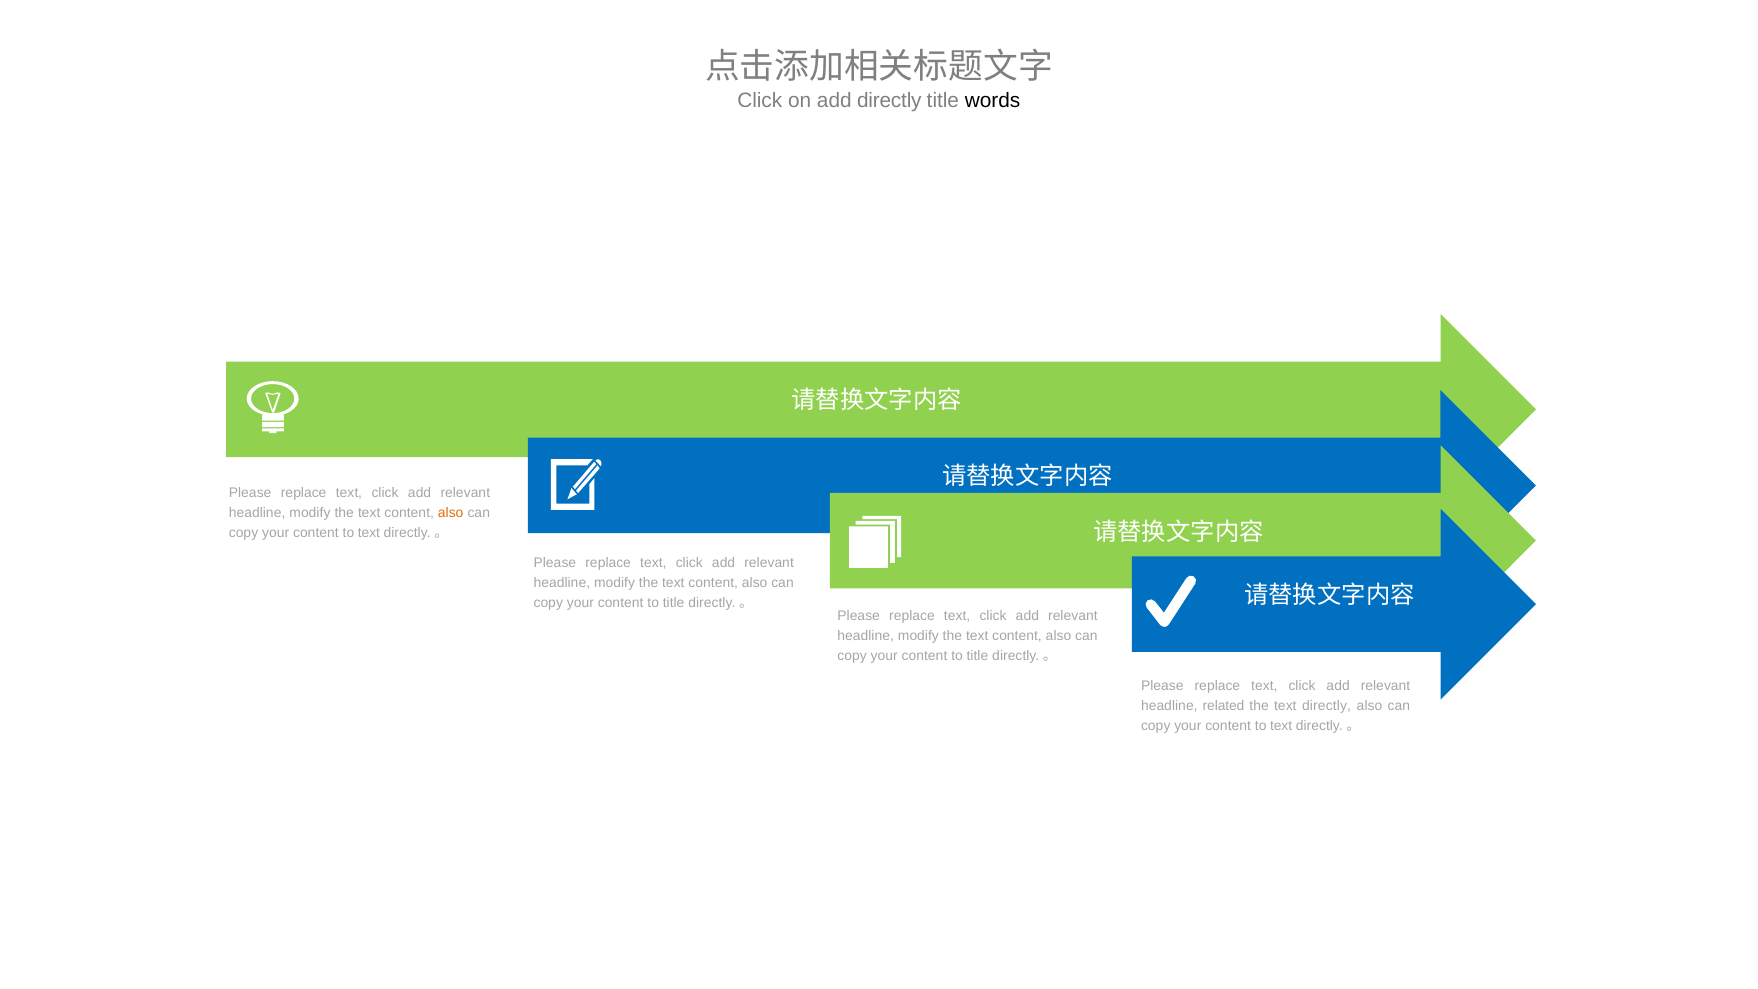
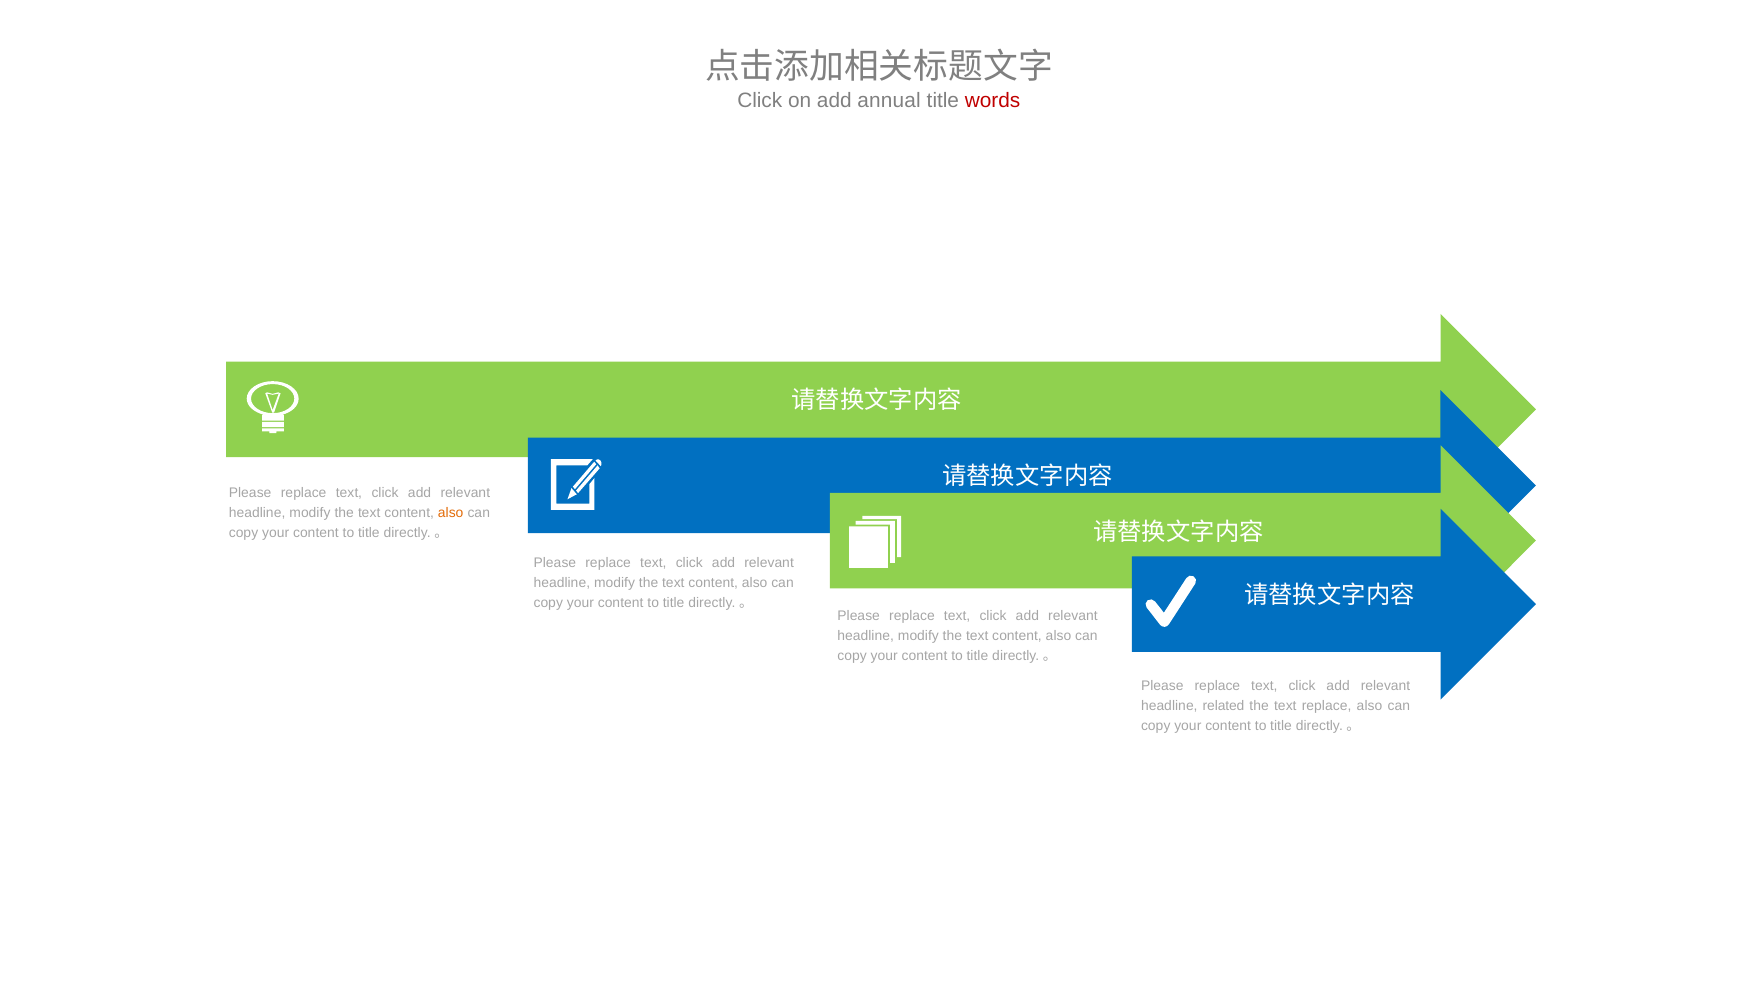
add directly: directly -> annual (889, 100)
words colour: black -> red (993, 100)
text: text -> title (369, 533)
the text directly: directly -> replace (1327, 706)
text: text -> title (1281, 726)
